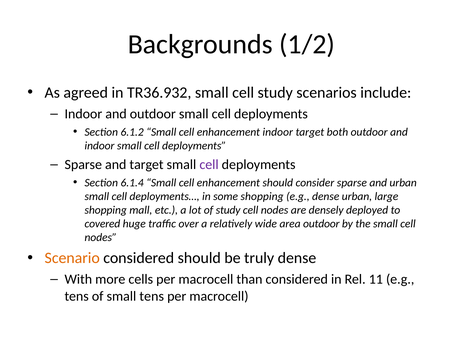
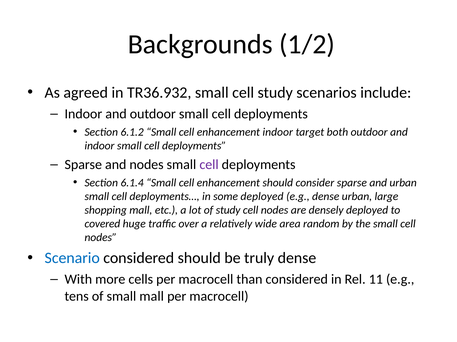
and target: target -> nodes (147, 165)
some shopping: shopping -> deployed (262, 197)
area outdoor: outdoor -> random (321, 224)
Scenario colour: orange -> blue (72, 259)
small tens: tens -> mall (152, 297)
